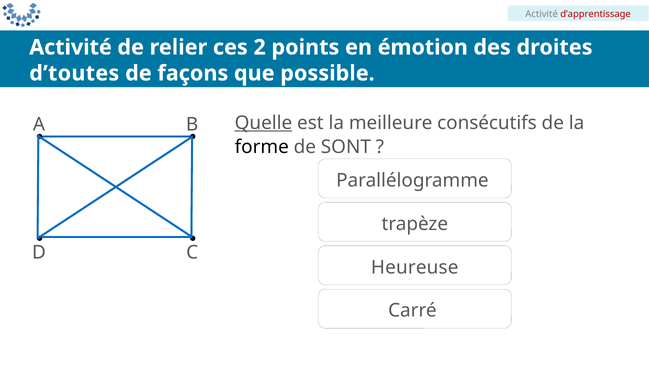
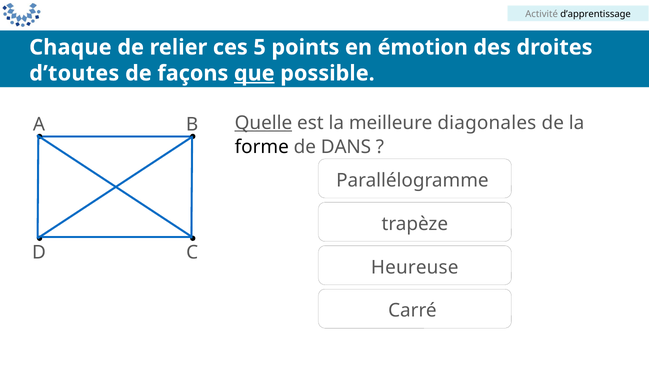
d’apprentissage colour: red -> black (596, 14)
Activité: Activité -> Chaque (70, 47)
2: 2 -> 5 (260, 47)
que underline: none -> present (254, 73)
consécutifs: consécutifs -> diagonales (487, 123)
SONT: SONT -> DANS (346, 147)
